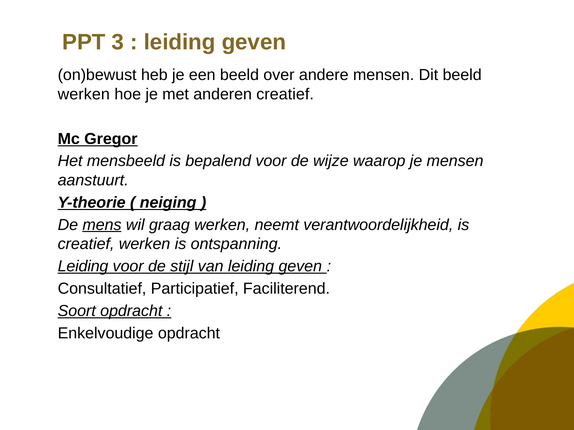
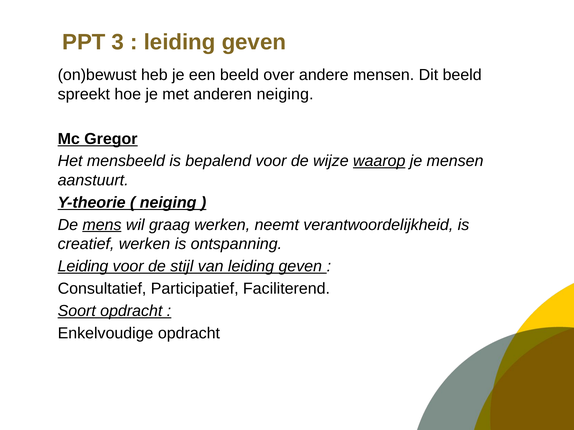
werken: werken -> spreekt (84, 94)
anderen creatief: creatief -> neiging (285, 94)
waarop underline: none -> present (379, 161)
